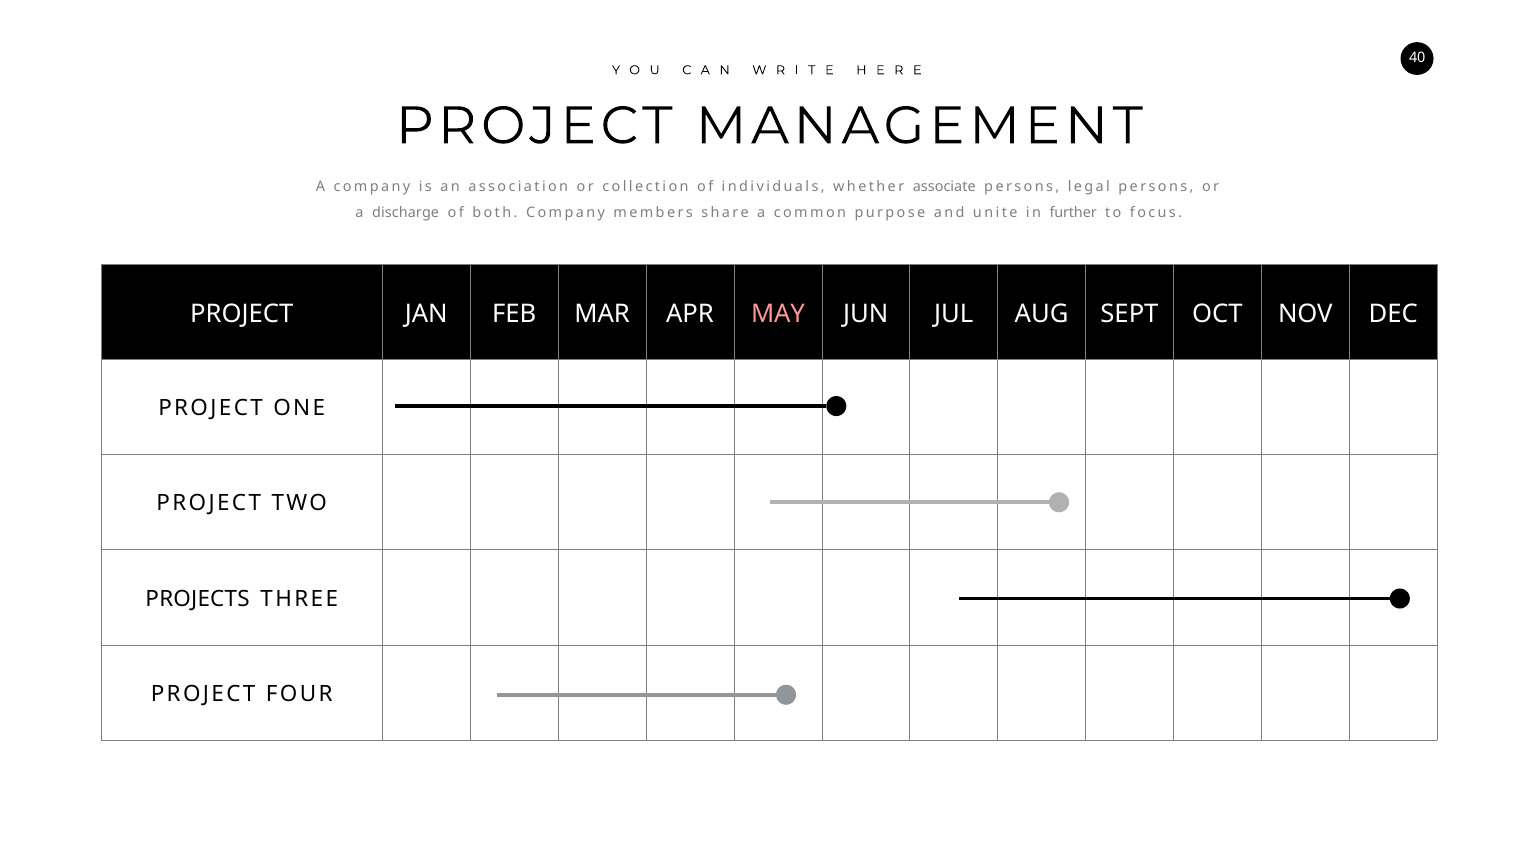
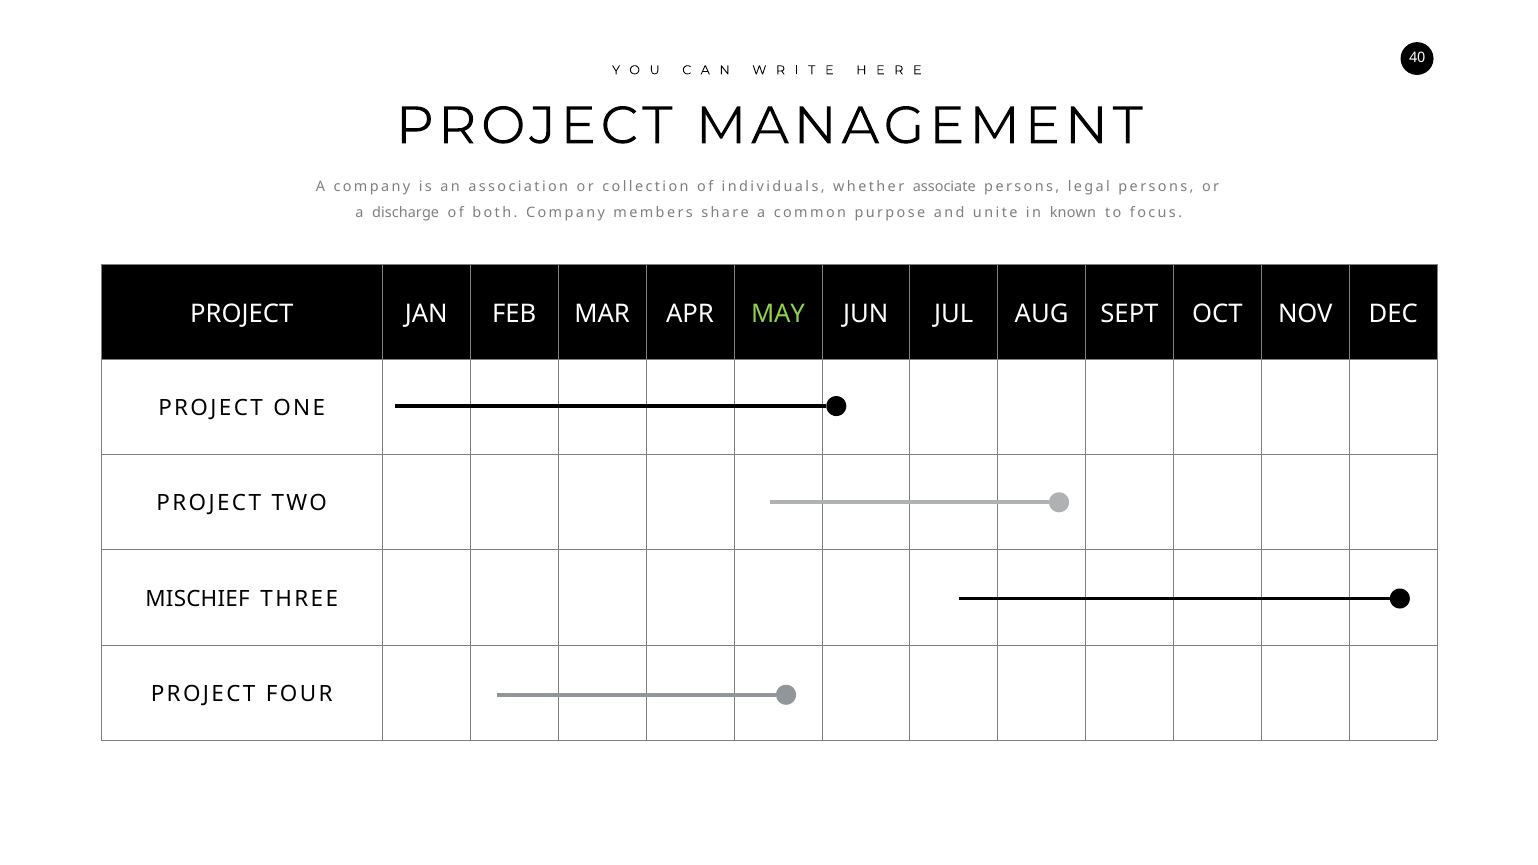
further: further -> known (1073, 212)
MAY colour: pink -> light green (778, 314)
PROJECTS: PROJECTS -> MISCHIEF (198, 599)
